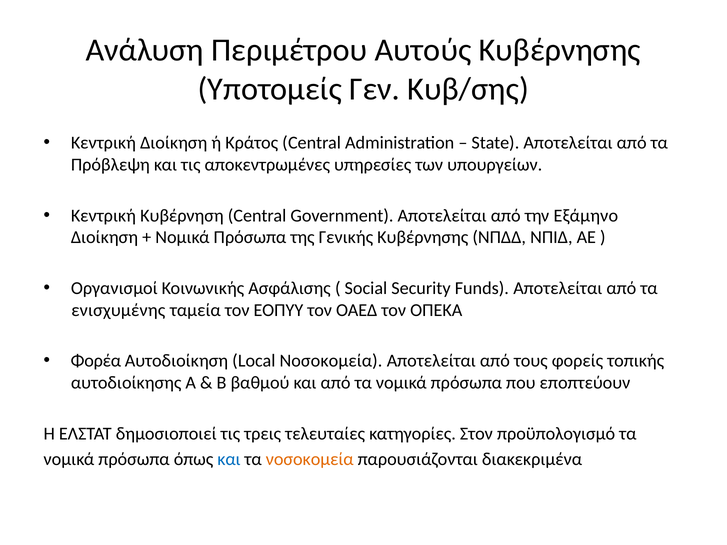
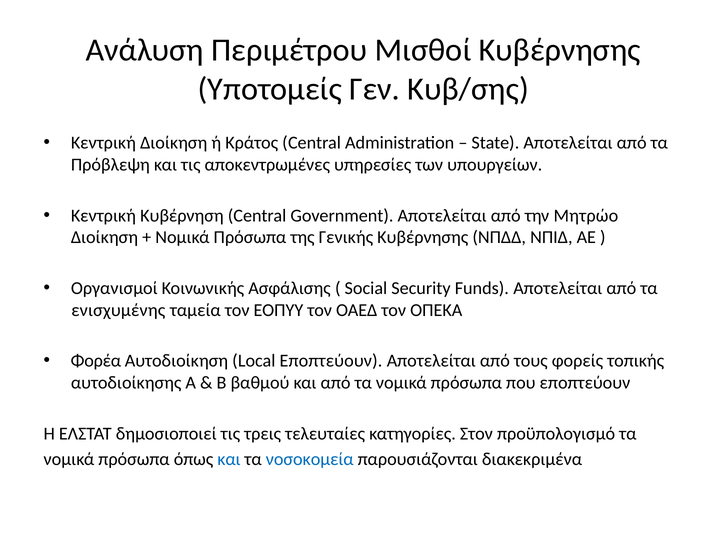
Αυτούς: Αυτούς -> Μισθοί (423, 50)
Εξάμηνο: Εξάμηνο -> Μητρώο (586, 216)
Local Νοσοκομεία: Νοσοκομεία -> Εποπτεύουν (331, 361)
νοσοκομεία colour: orange -> blue (310, 459)
